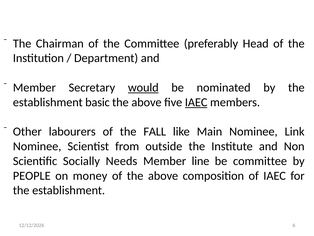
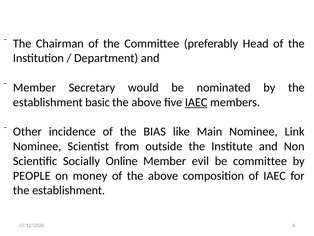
would underline: present -> none (143, 87)
labourers: labourers -> incidence (72, 131)
FALL: FALL -> BIAS (155, 131)
Needs: Needs -> Online (122, 161)
line: line -> evil (200, 161)
